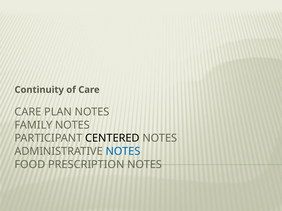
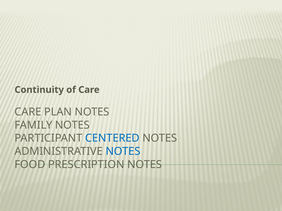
CENTERED colour: black -> blue (112, 138)
